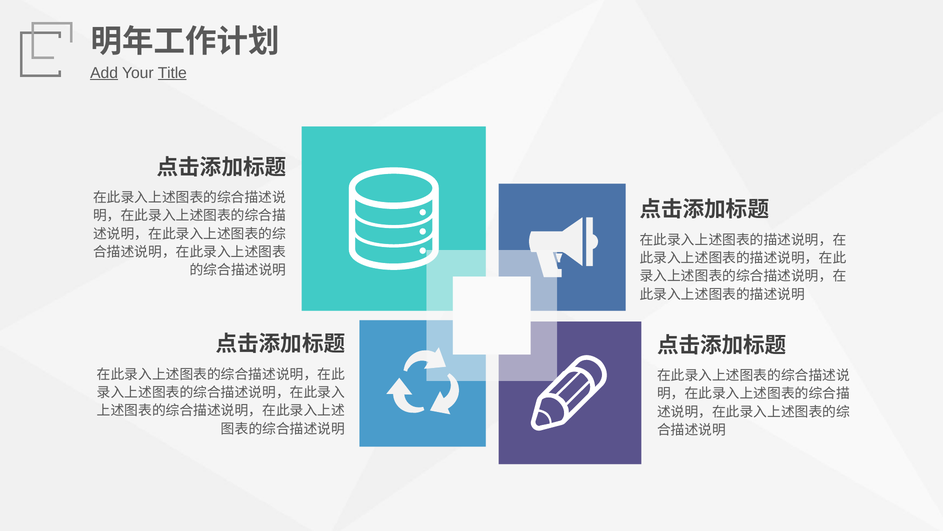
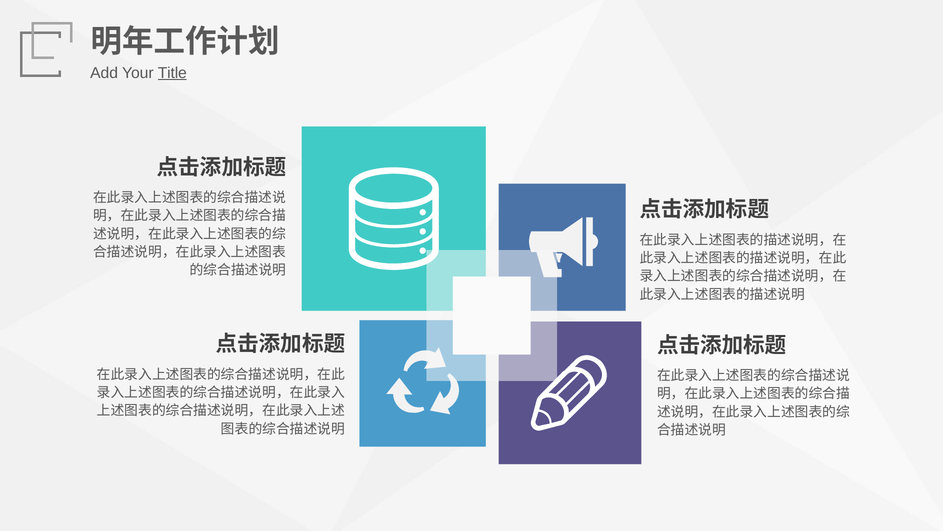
Add underline: present -> none (104, 73)
